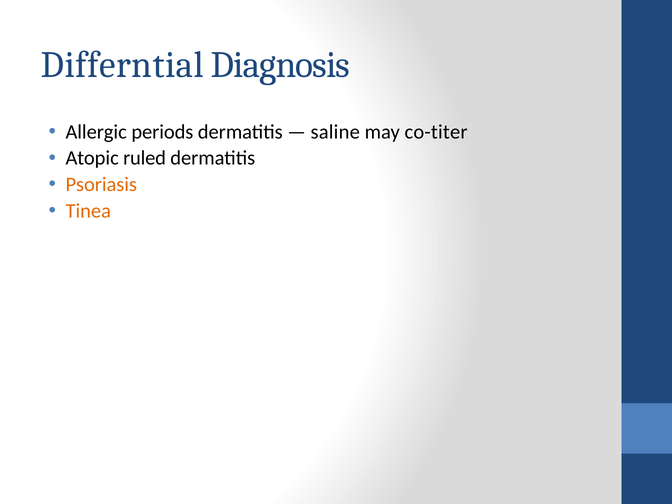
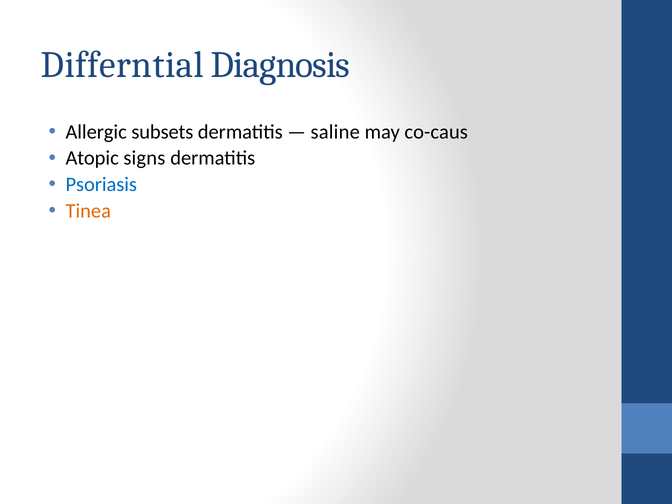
periods: periods -> subsets (162, 132)
co-titer: co-titer -> co-caus (436, 132)
ruled: ruled -> signs (144, 158)
Psoriasis colour: orange -> blue (101, 184)
